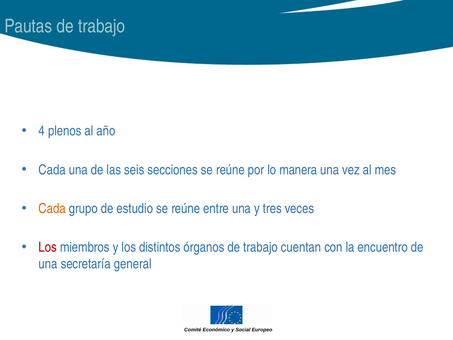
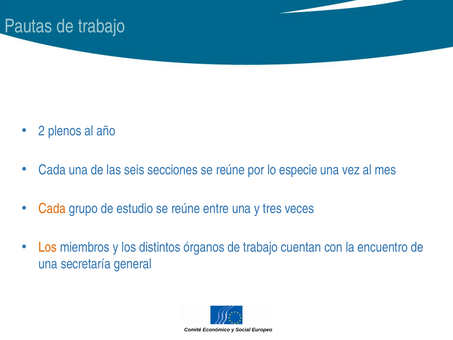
4: 4 -> 2 (42, 131)
manera: manera -> especie (298, 170)
Los colour: red -> orange (48, 247)
